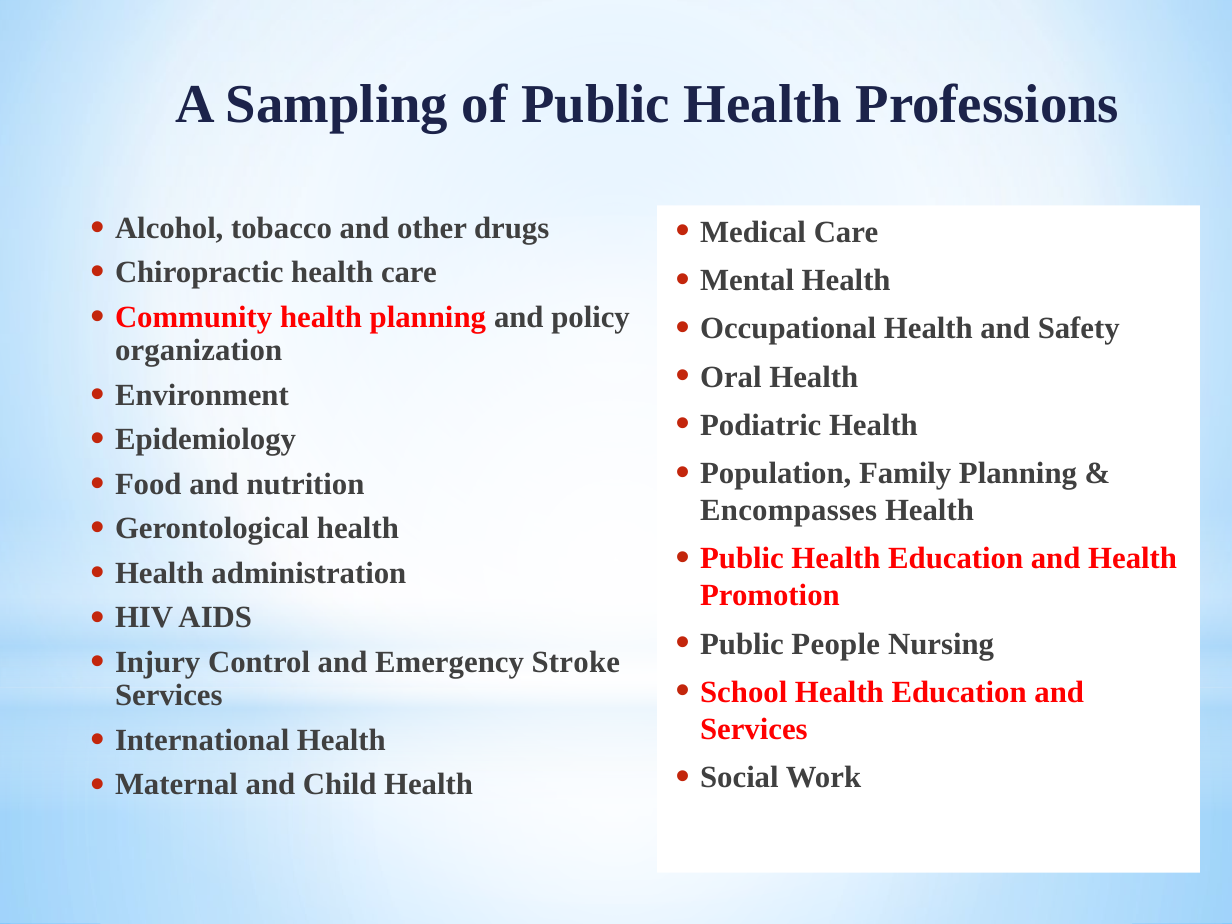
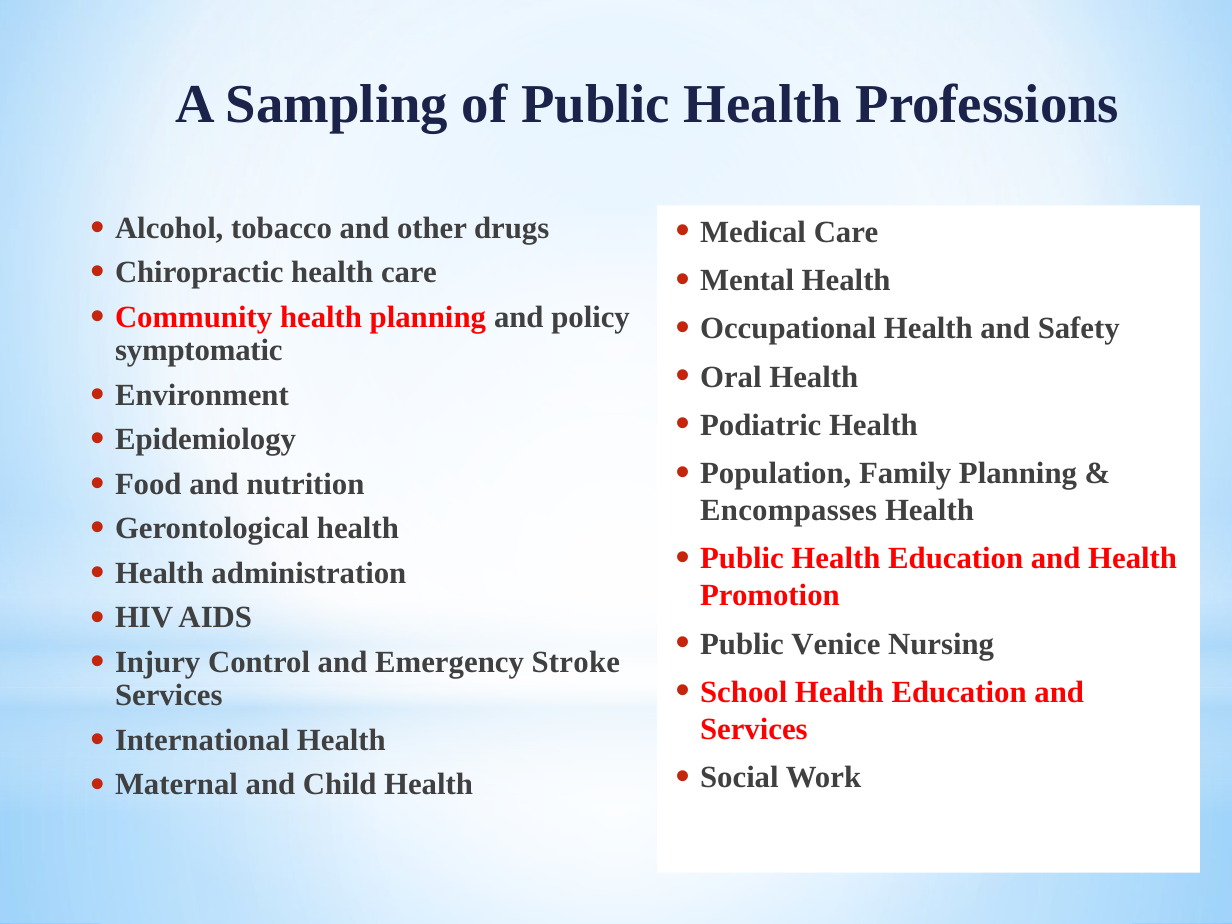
organization: organization -> symptomatic (199, 350)
People: People -> Venice (836, 644)
